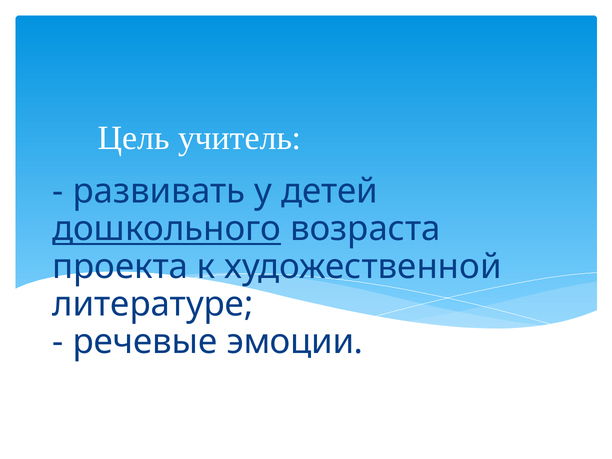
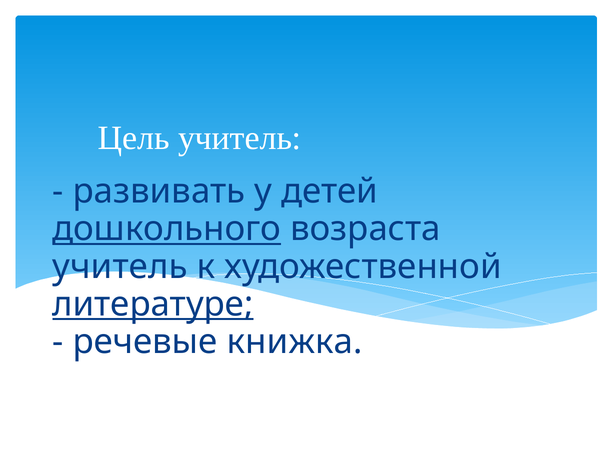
проекта: проекта -> учитель (120, 267)
литературе underline: none -> present (153, 304)
эмоции: эмоции -> книжка (295, 342)
